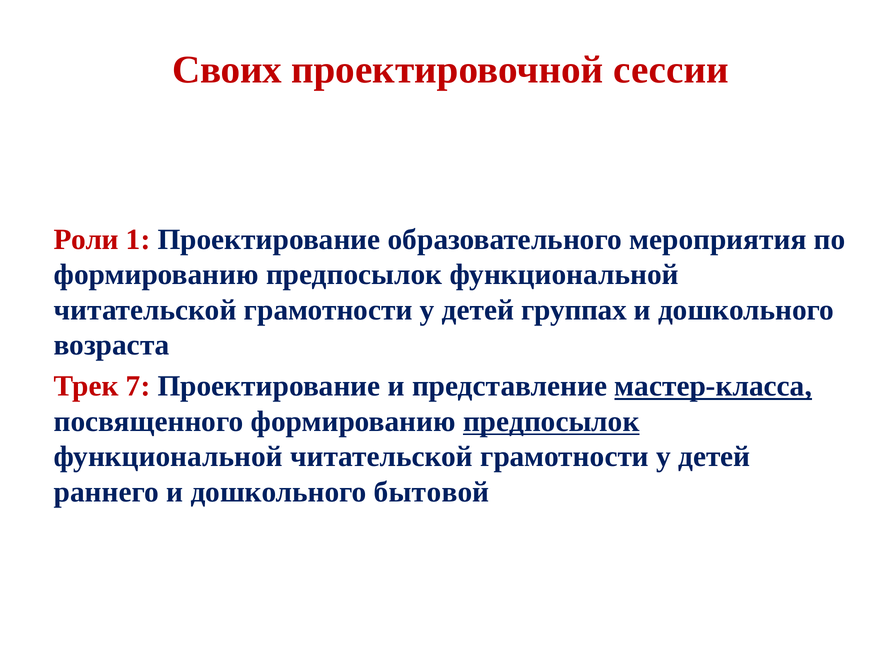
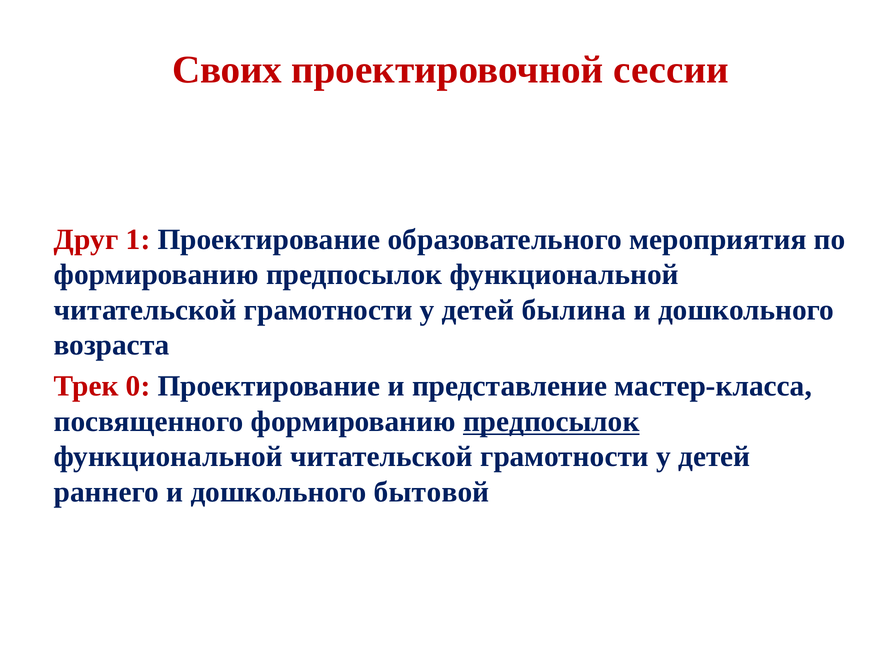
Роли: Роли -> Друг (86, 239)
группах: группах -> былина (574, 310)
7: 7 -> 0 (138, 386)
мастер-класса underline: present -> none (713, 386)
